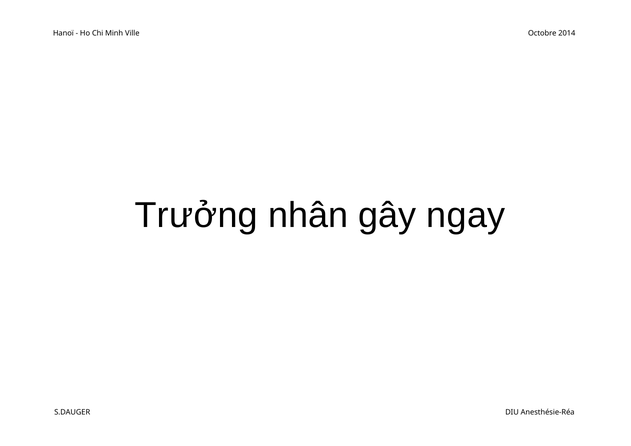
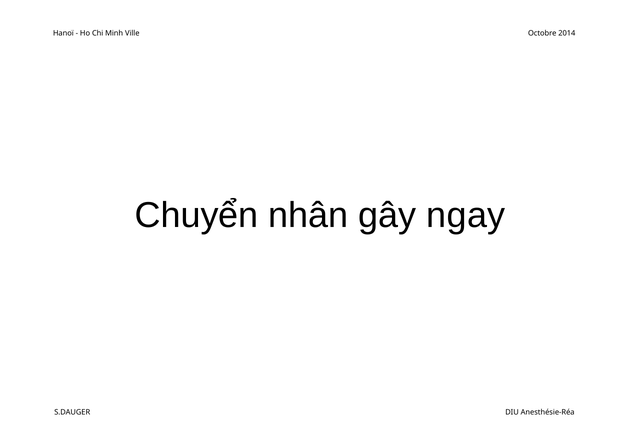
Trưởng: Trưởng -> Chuyển (197, 215)
